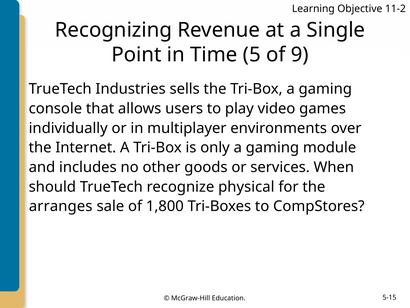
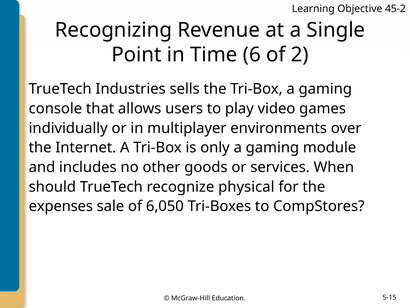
11-2: 11-2 -> 45-2 (395, 9)
5: 5 -> 6 (252, 55)
9: 9 -> 2 (300, 55)
arranges: arranges -> expenses (61, 206)
1,800: 1,800 -> 6,050 (165, 206)
